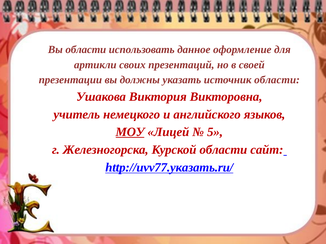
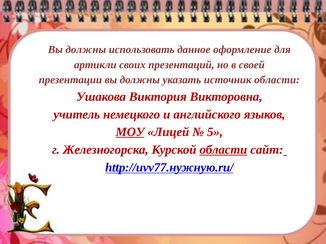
области: области -> должны (86, 50)
области underline: none -> present (223, 150)
http://uvv77.указать.ru/: http://uvv77.указать.ru/ -> http://uvv77.нужную.ru/ (169, 168)
